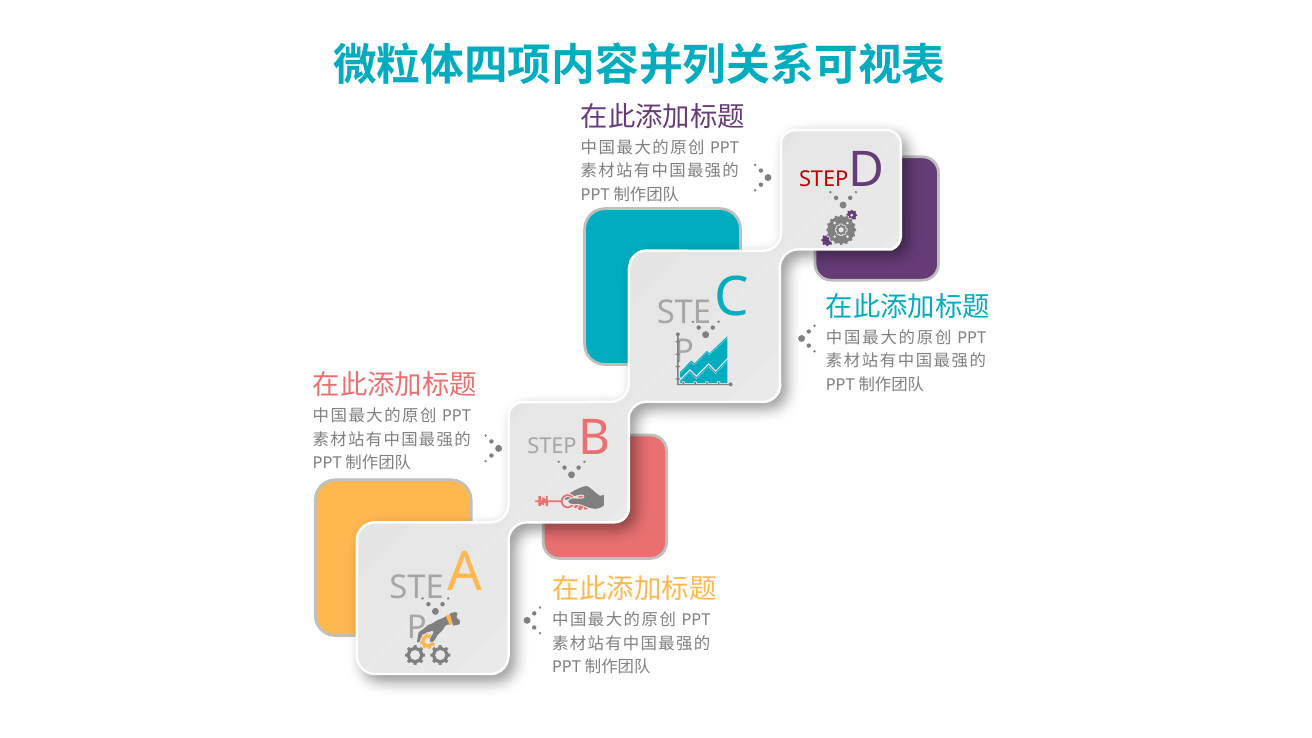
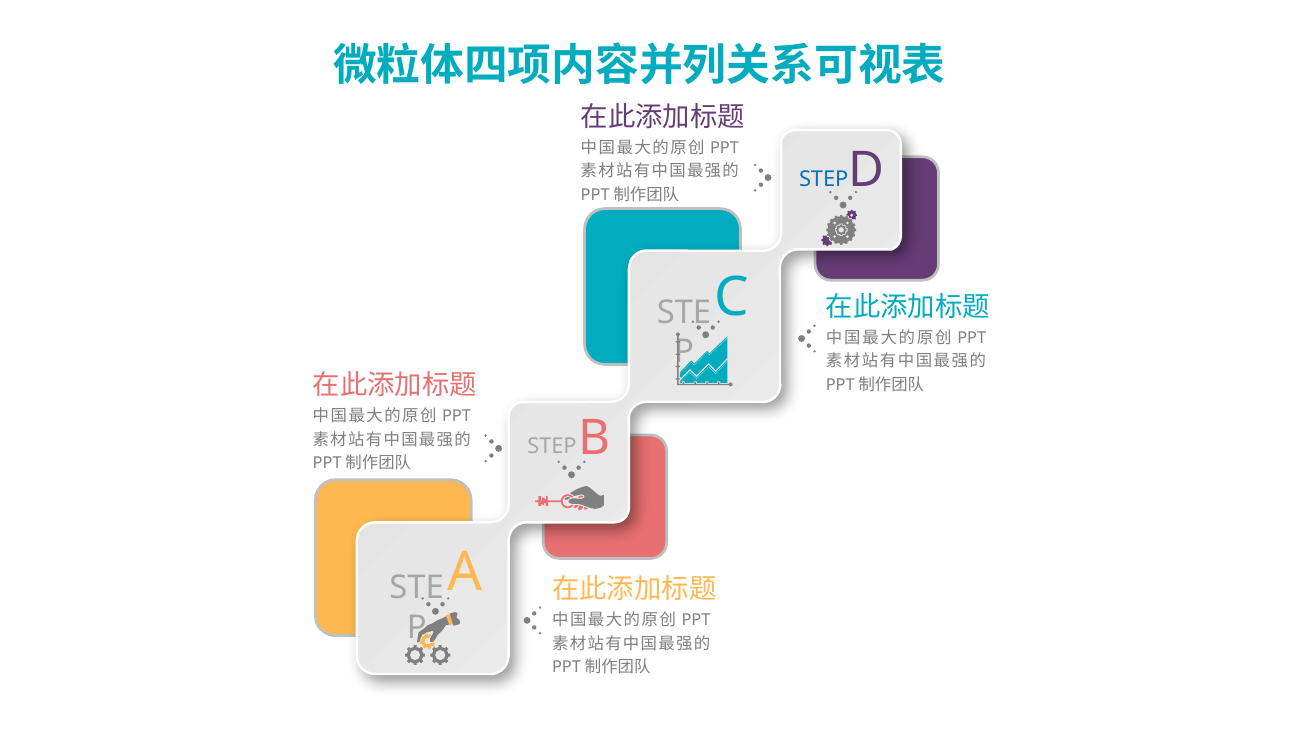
STEP colour: red -> blue (824, 179)
